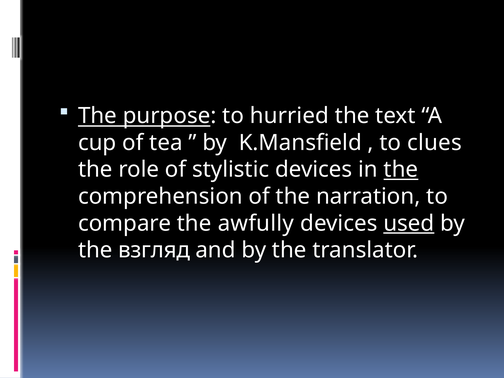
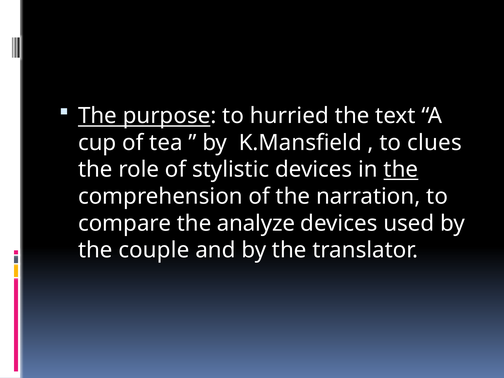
awfully: awfully -> analyze (256, 223)
used underline: present -> none (409, 223)
взгляд: взгляд -> couple (154, 250)
